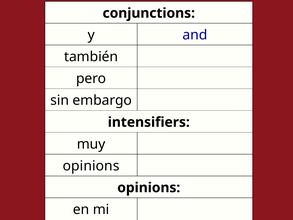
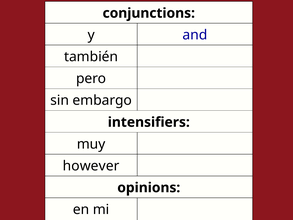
opinions: opinions -> however (91, 166)
